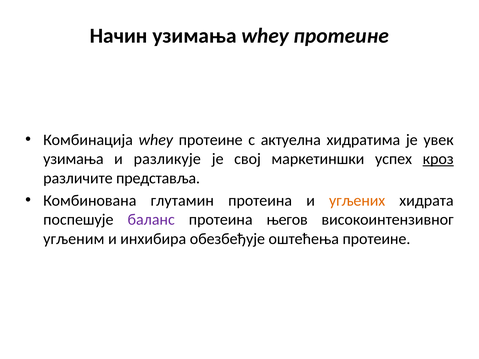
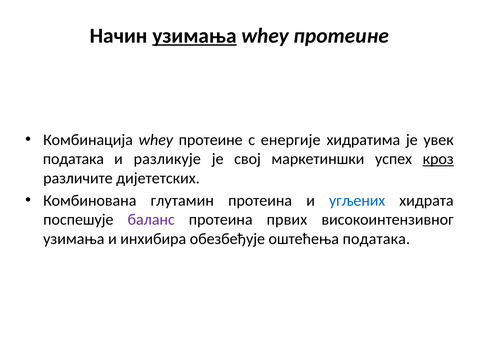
узимања underline: none -> present (194, 36)
актуелна: актуелна -> енергије (291, 140)
узимања: узимања -> података (73, 159)
представља: представља -> дијететских (158, 178)
угљених colour: orange -> blue (357, 201)
његов: његов -> првих (287, 220)
угљеним: угљеним -> узимања (74, 239)
оштећења протеине: протеине -> података (376, 239)
